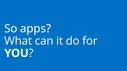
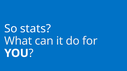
apps: apps -> stats (35, 29)
